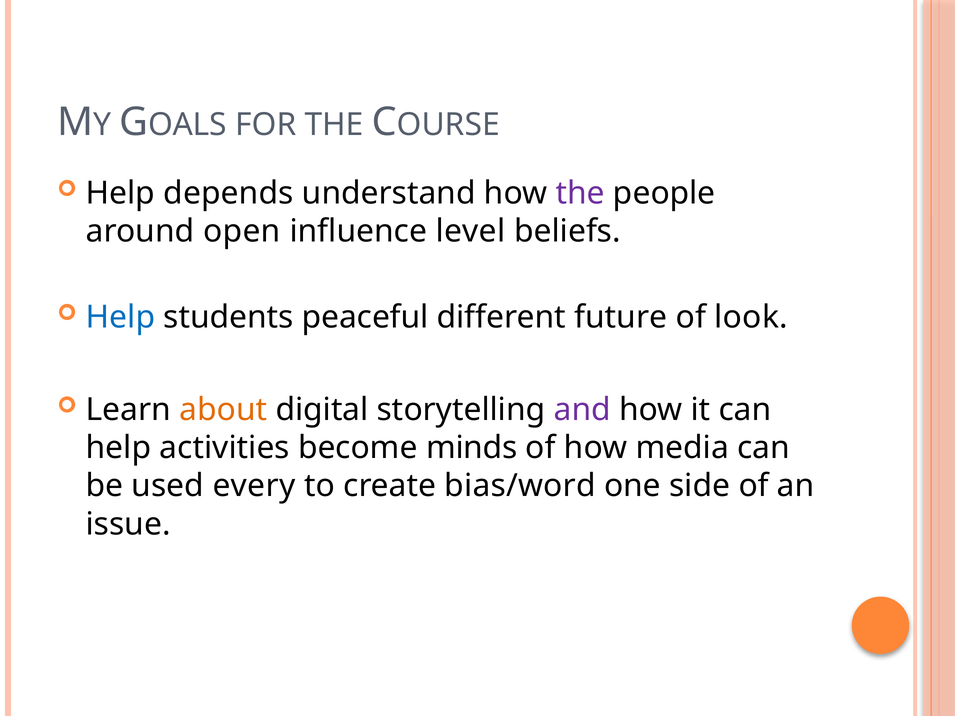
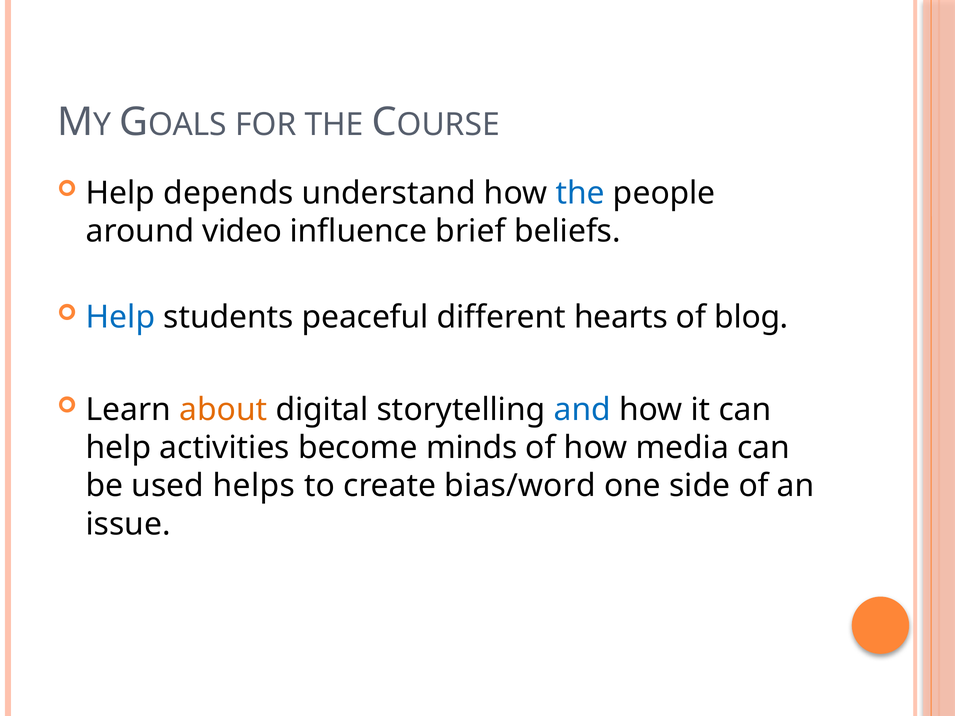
the colour: purple -> blue (580, 193)
open: open -> video (242, 231)
level: level -> brief (471, 231)
future: future -> hearts (621, 317)
look: look -> blog (751, 317)
and colour: purple -> blue (582, 410)
every: every -> helps (254, 486)
